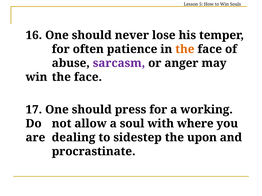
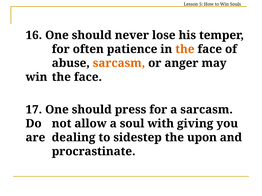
sarcasm colour: purple -> orange (119, 63)
a working: working -> sarcasm (207, 110)
where: where -> giving (195, 124)
